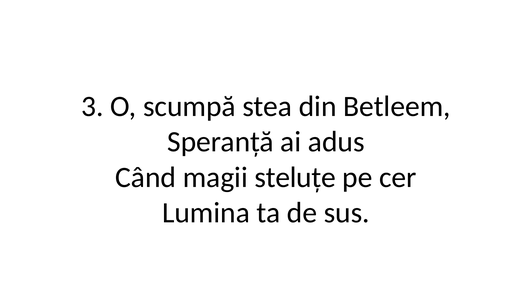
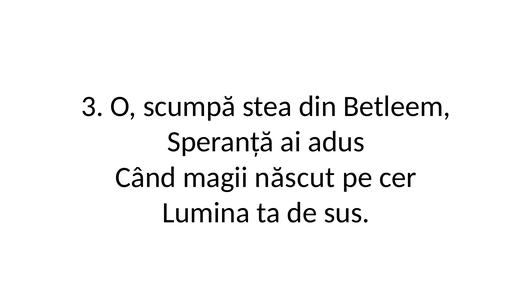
steluțe: steluțe -> născut (295, 177)
